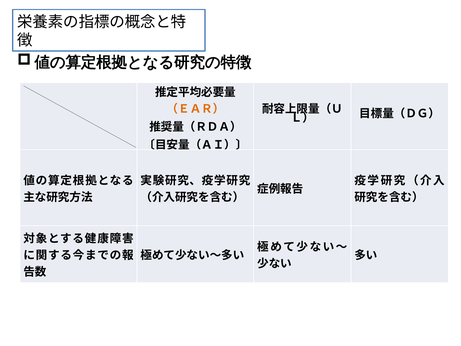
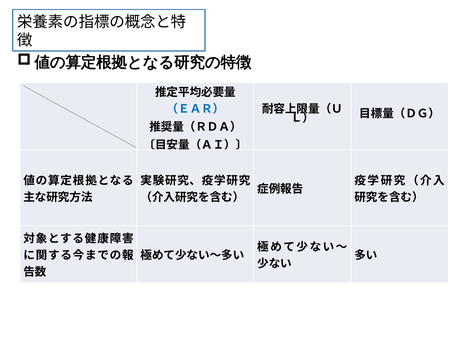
（ＥＡＲ） colour: orange -> blue (195, 109)
